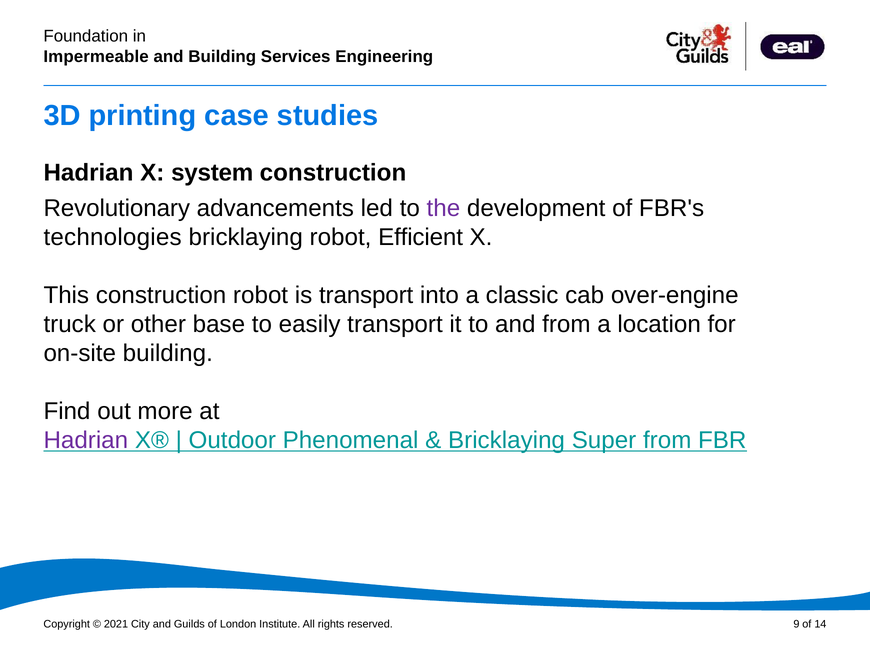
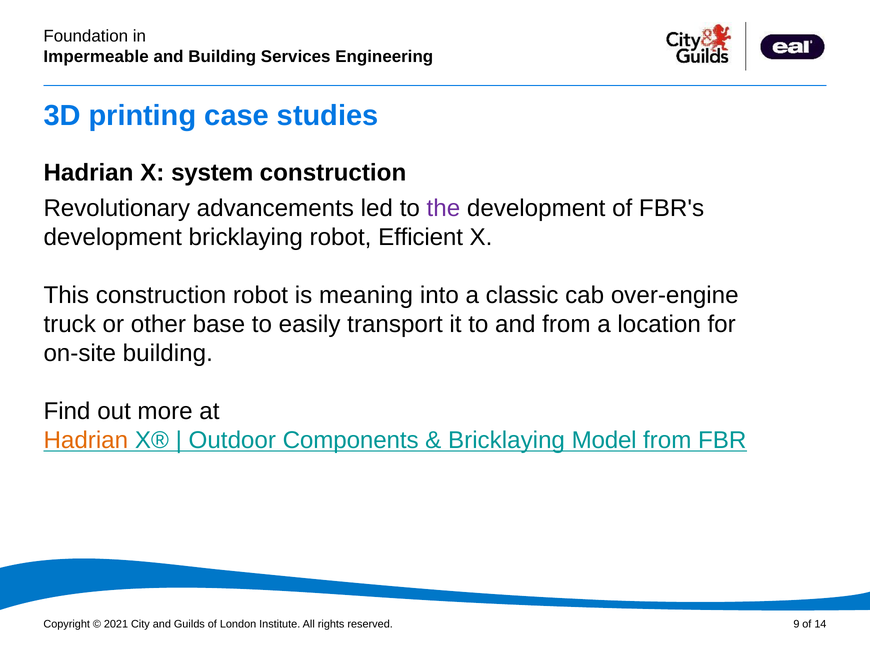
technologies: technologies -> development (113, 237)
is transport: transport -> meaning (366, 295)
Hadrian colour: purple -> orange (86, 440)
Phenomenal: Phenomenal -> Components (351, 440)
Super: Super -> Model (604, 440)
